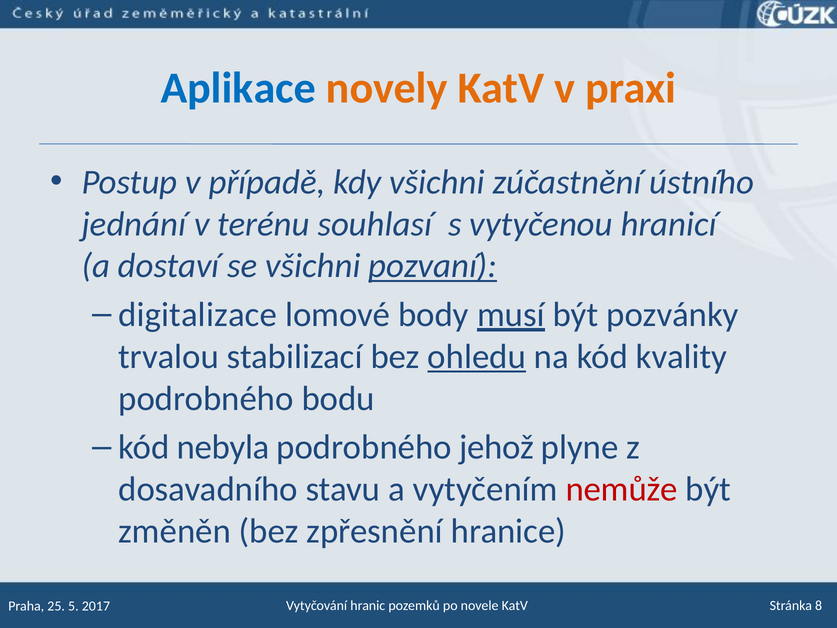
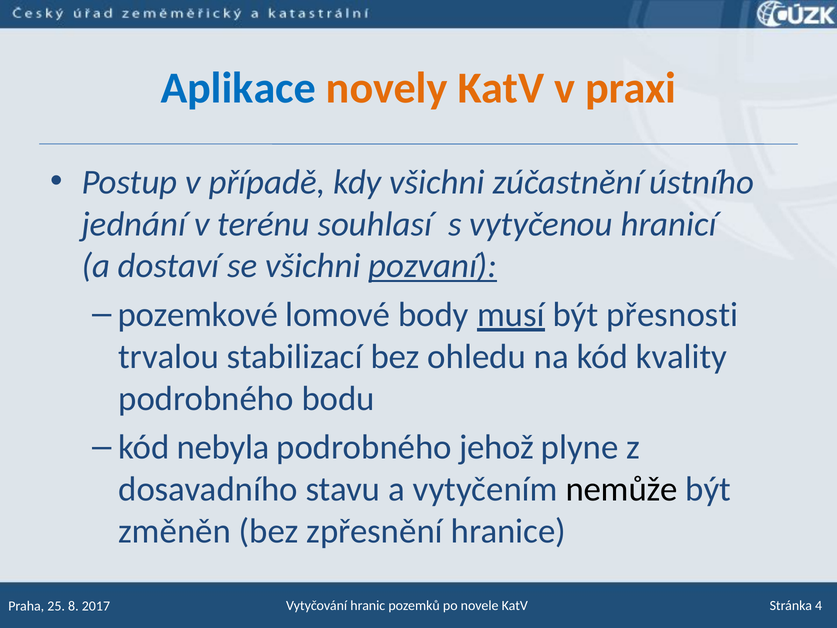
digitalizace: digitalizace -> pozemkové (198, 315)
pozvánky: pozvánky -> přesnosti (672, 315)
ohledu underline: present -> none (477, 357)
nemůže colour: red -> black (622, 489)
5: 5 -> 8 (73, 606)
8: 8 -> 4 (819, 605)
